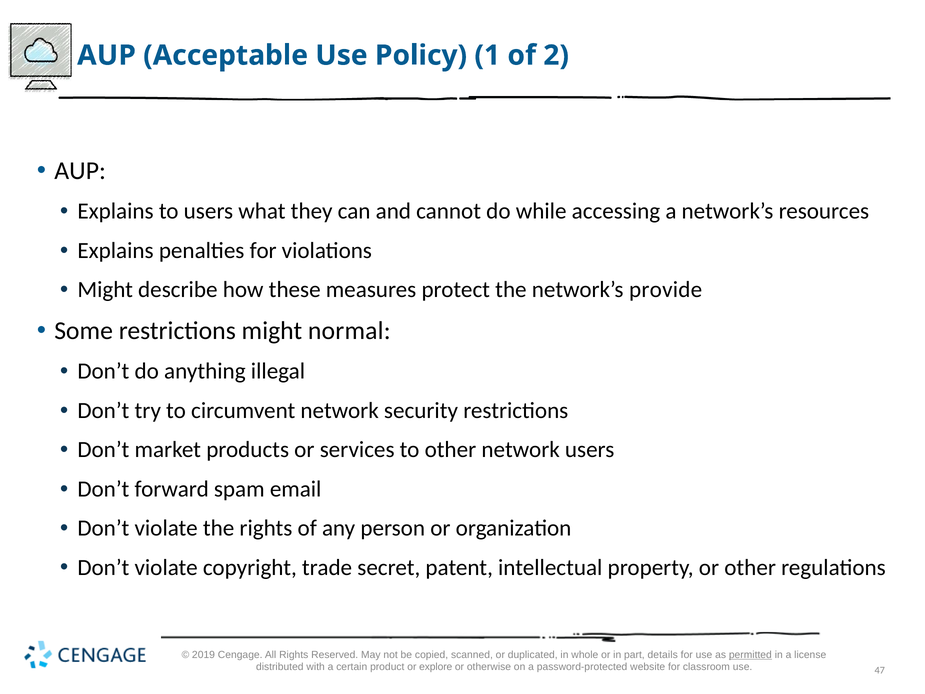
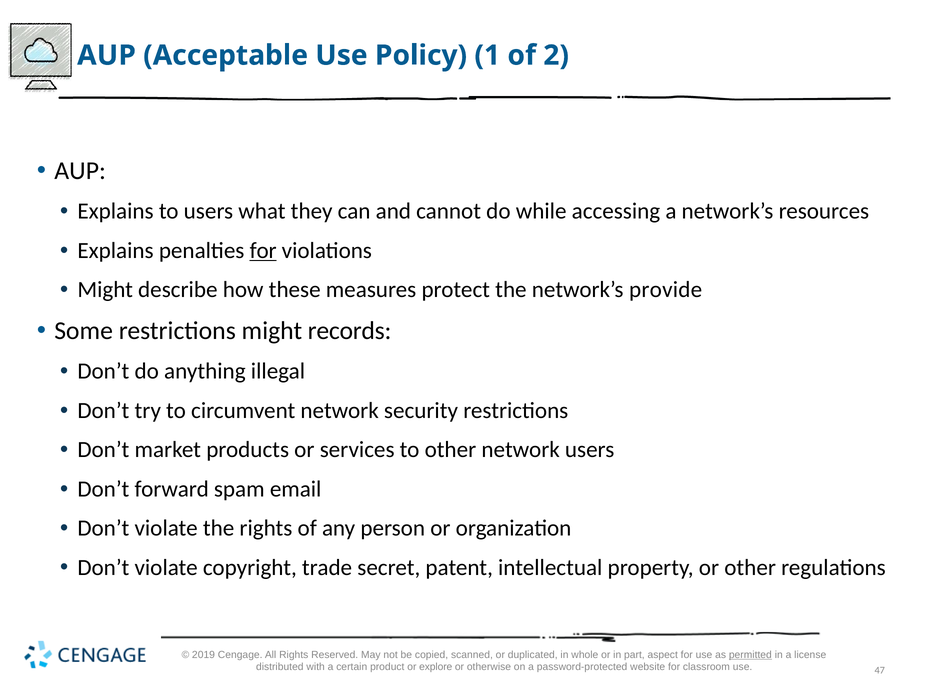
for underline: none -> present (263, 250)
normal: normal -> records (350, 330)
details: details -> aspect (663, 654)
